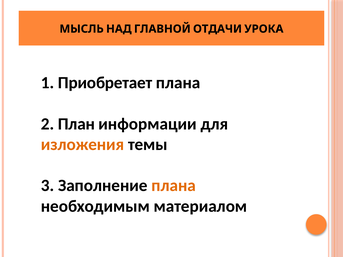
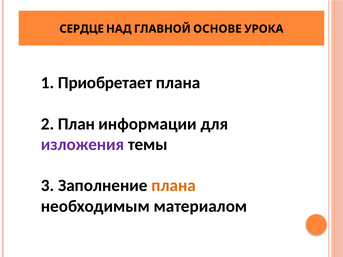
МЫСЛЬ: МЫСЛЬ -> СЕРДЦЕ (82, 29)
ОТДАЧИ: ОТДАЧИ -> ОСНОВЕ (217, 29)
изложения colour: orange -> purple (83, 145)
